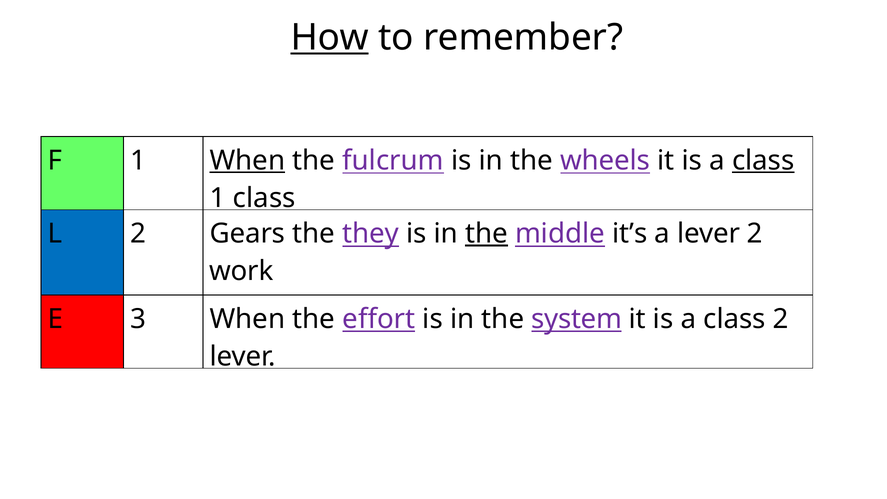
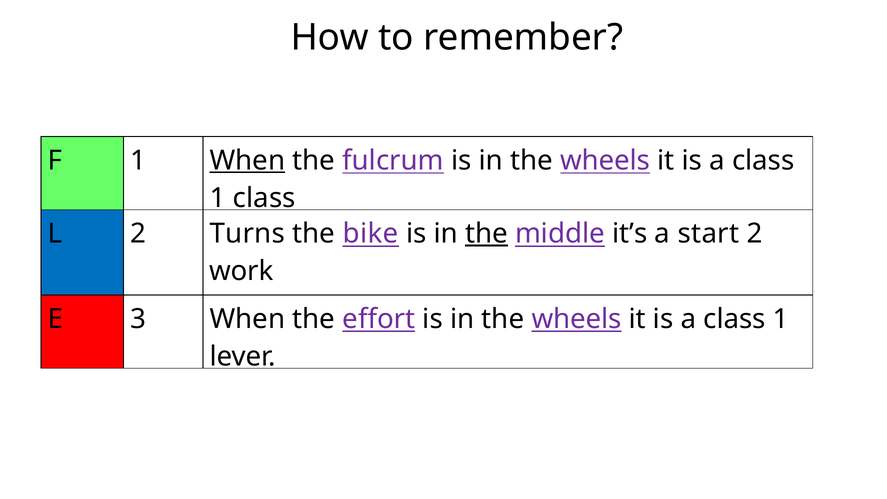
How underline: present -> none (330, 37)
class underline: present -> none (763, 160)
Gears: Gears -> Turns (247, 234)
they: they -> bike (370, 234)
a lever: lever -> start (708, 234)
system: system -> wheels (577, 319)
2: 2 -> 1 (781, 319)
